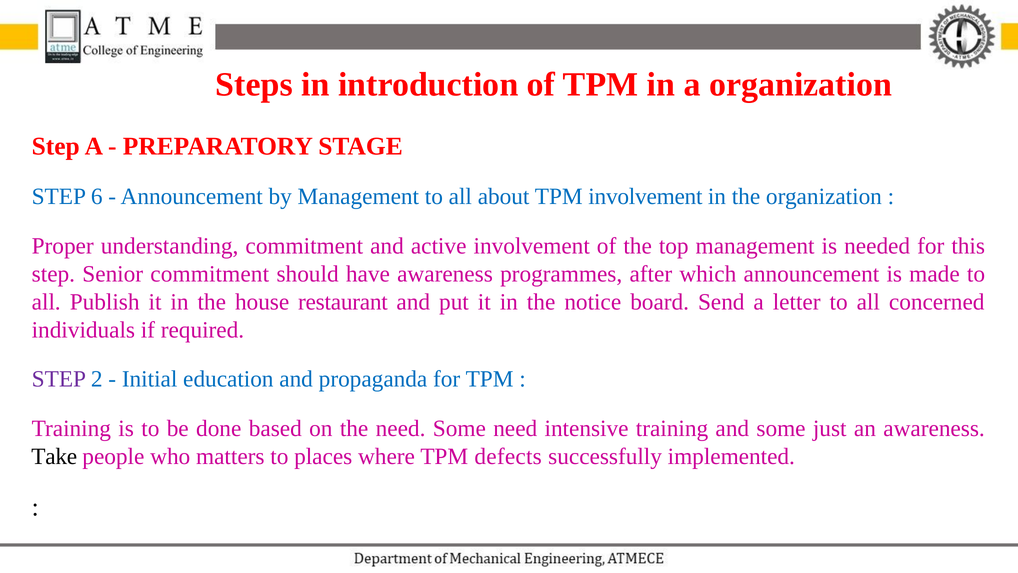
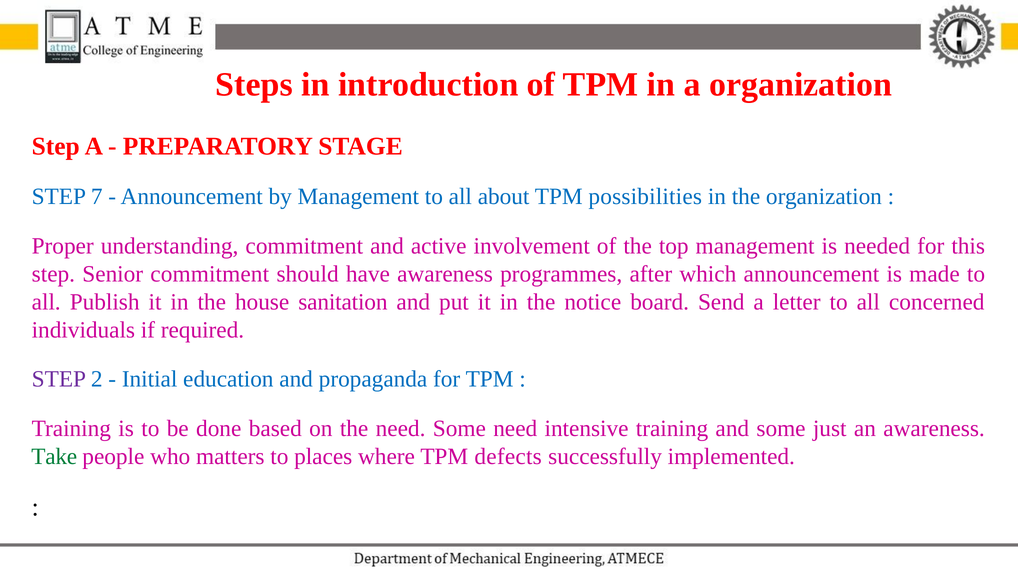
6: 6 -> 7 (97, 197)
TPM involvement: involvement -> possibilities (645, 197)
restaurant: restaurant -> sanitation (343, 302)
Take colour: black -> green (54, 456)
